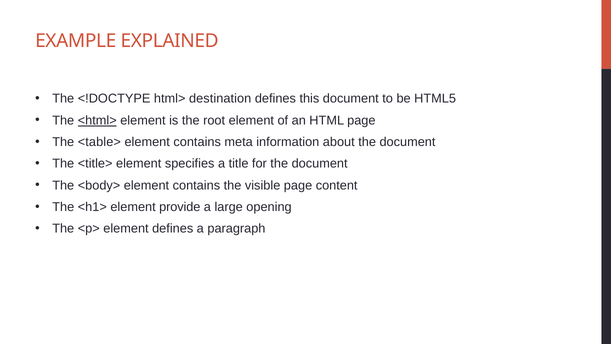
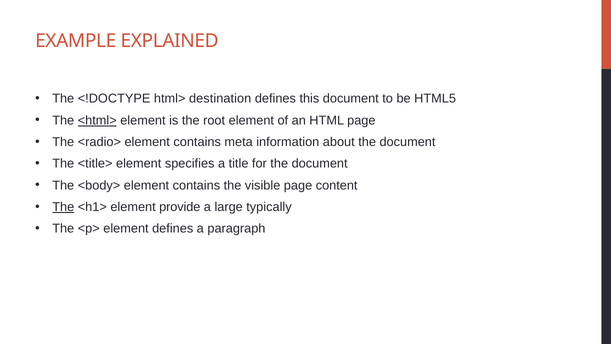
<table>: <table> -> <radio> (99, 142)
The underline: none -> present (63, 207)
opening: opening -> typically (269, 207)
